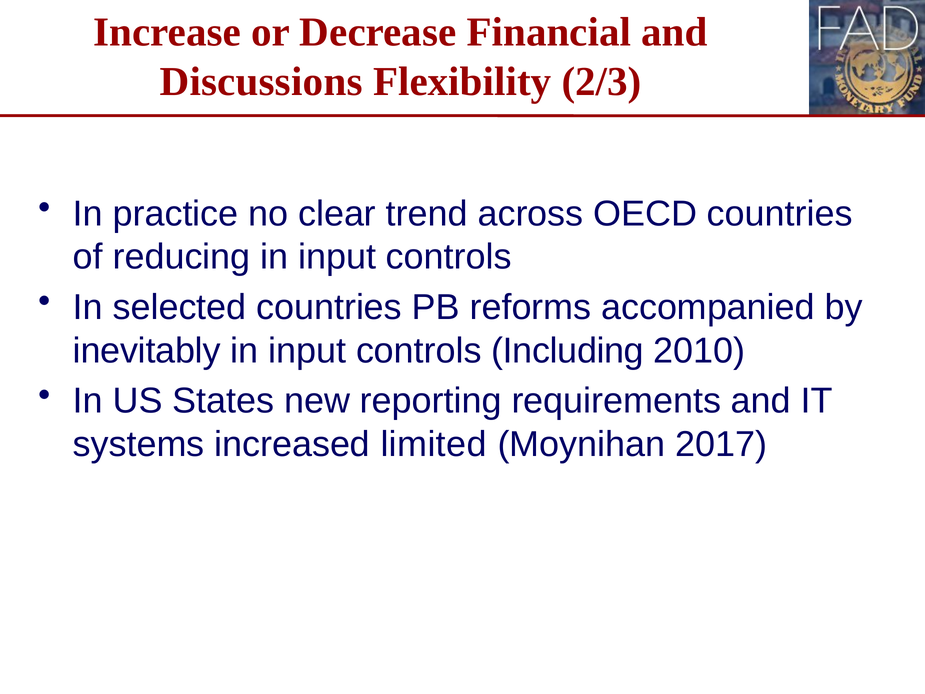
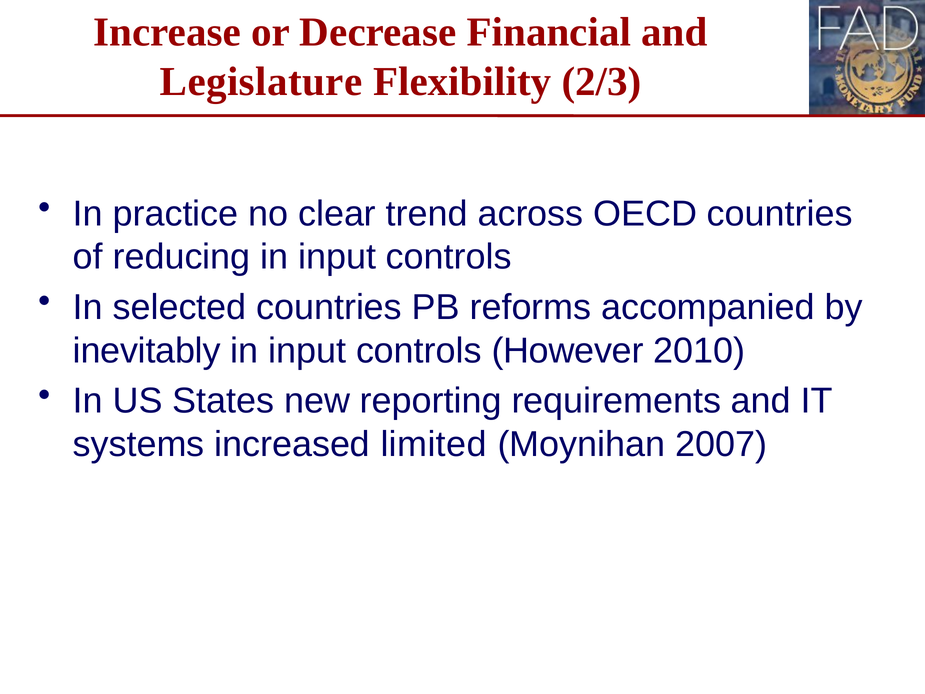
Discussions: Discussions -> Legislature (261, 81)
Including: Including -> However (568, 351)
2017: 2017 -> 2007 (721, 444)
